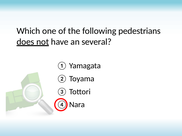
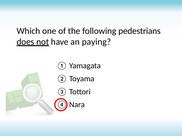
several: several -> paying (96, 42)
